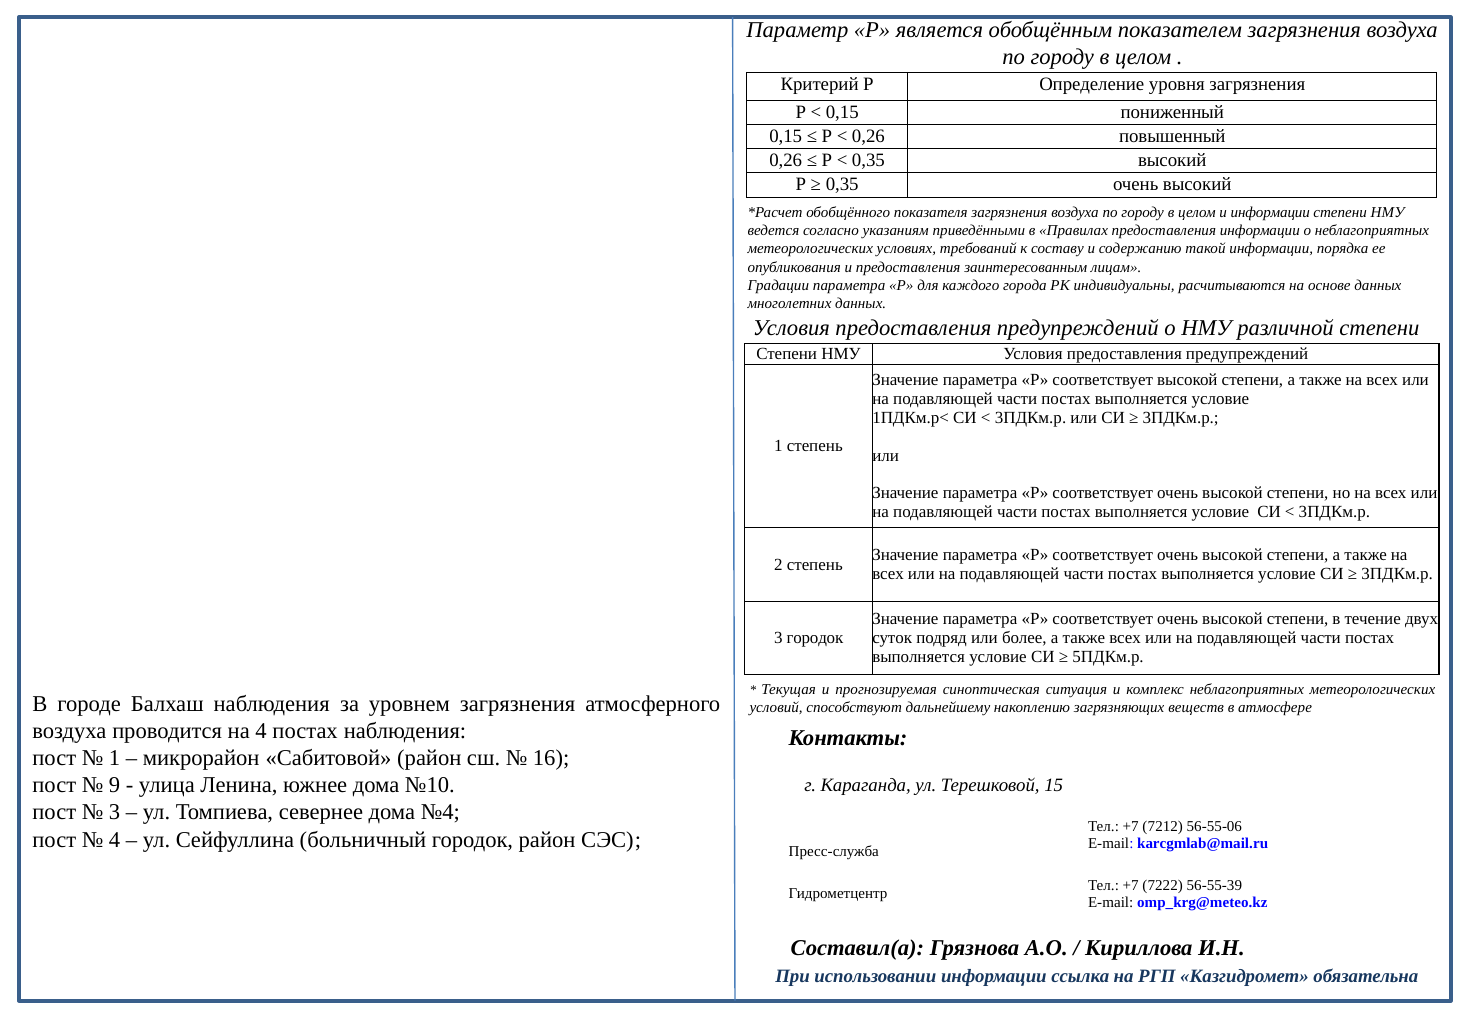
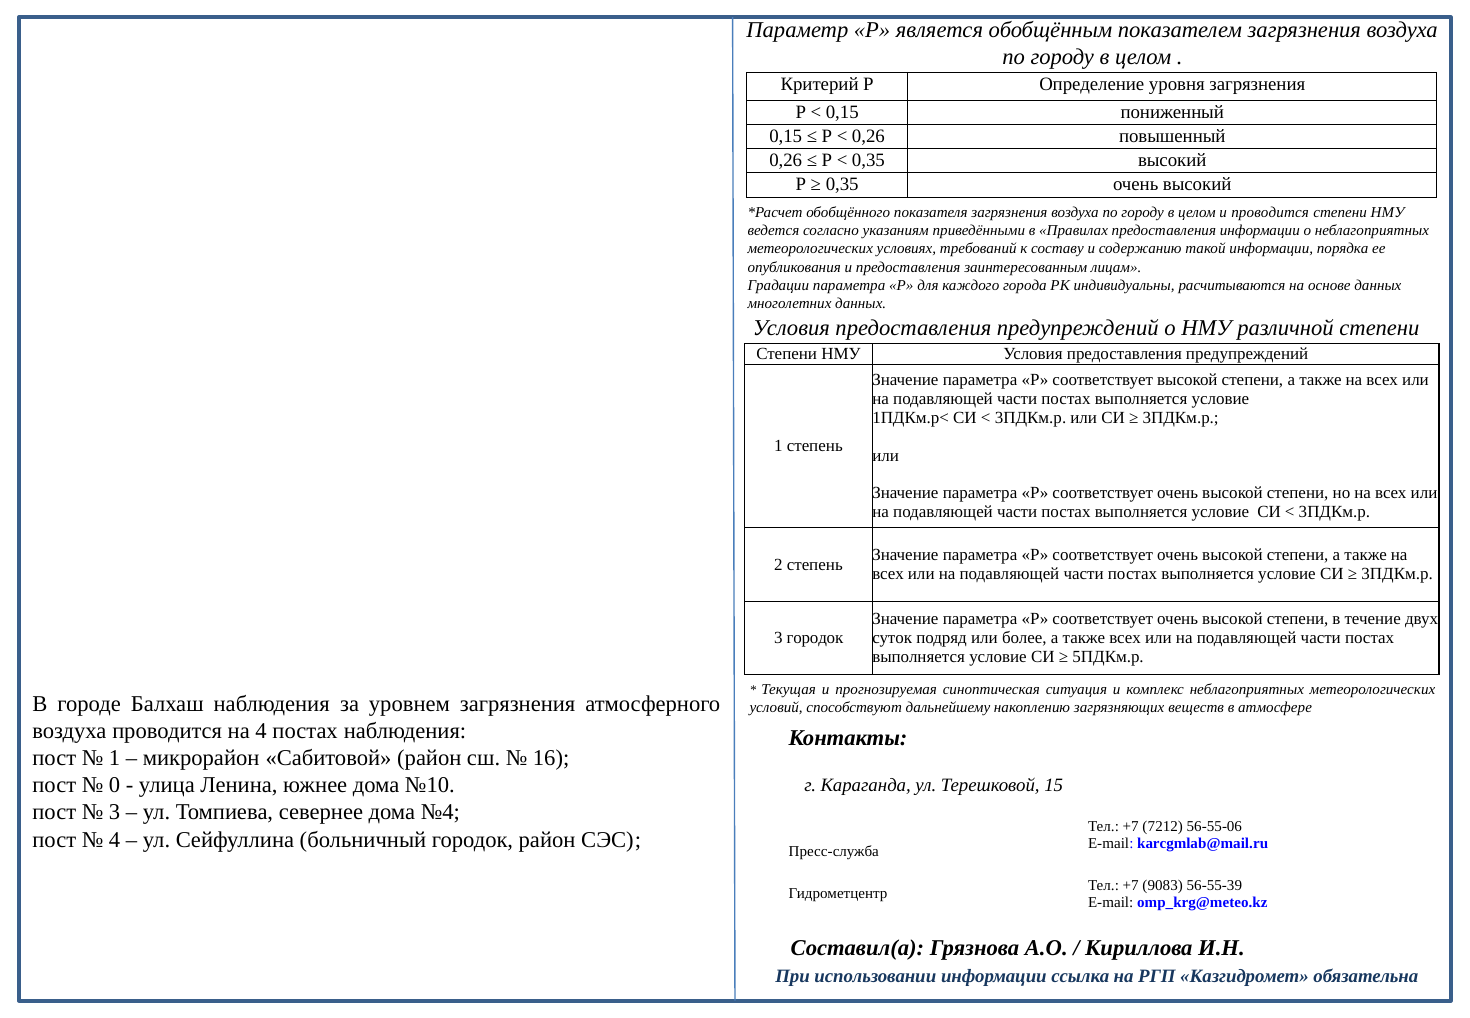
и информации: информации -> проводится (1270, 213)
9: 9 -> 0 (115, 785)
7222: 7222 -> 9083 (1163, 885)
